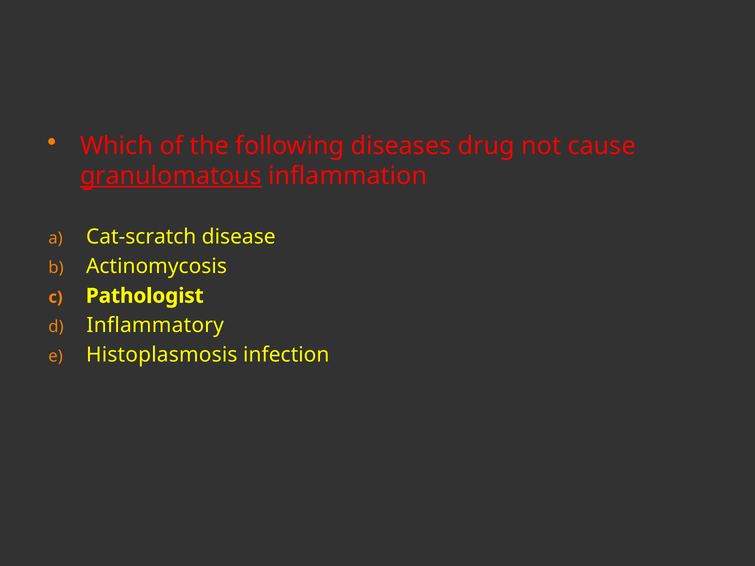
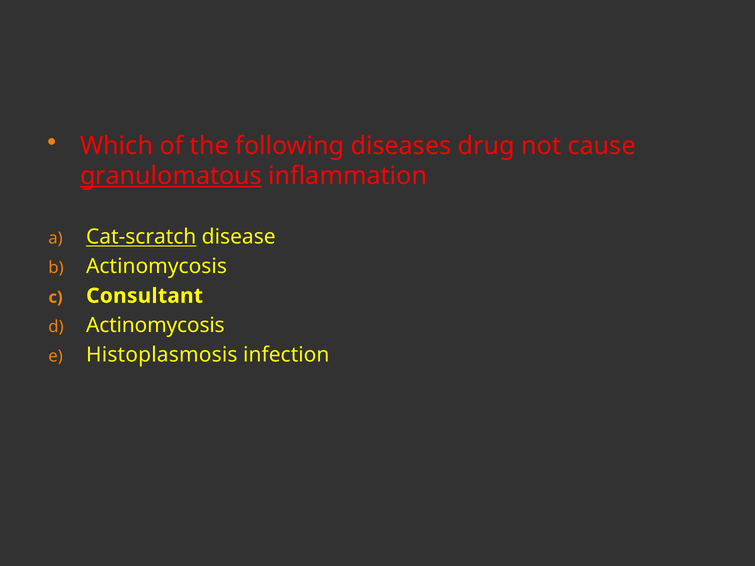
Cat-scratch underline: none -> present (141, 237)
Pathologist: Pathologist -> Consultant (145, 296)
Inflammatory: Inflammatory -> Actinomycosis (155, 325)
